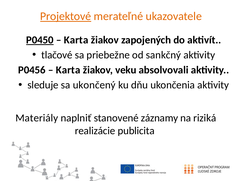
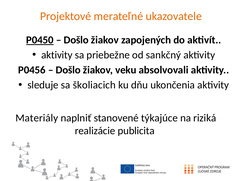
Projektové underline: present -> none (66, 16)
Karta: Karta -> Došlo (76, 40)
tlačové: tlačové -> aktivity (57, 55)
Karta: Karta -> Došlo (68, 70)
ukončený: ukončený -> školiacich (94, 85)
záznamy: záznamy -> týkajúce (159, 118)
